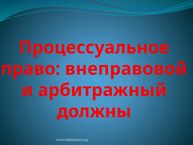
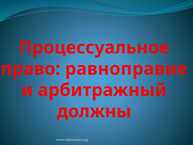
внеправовой: внеправовой -> равноправие (126, 69)
